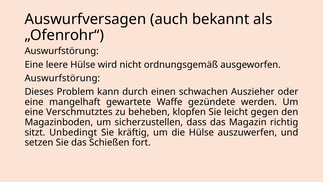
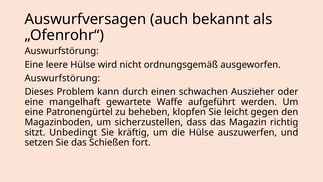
gezündete: gezündete -> aufgeführt (212, 102)
Verschmutztes: Verschmutztes -> Patronengürtel (79, 112)
